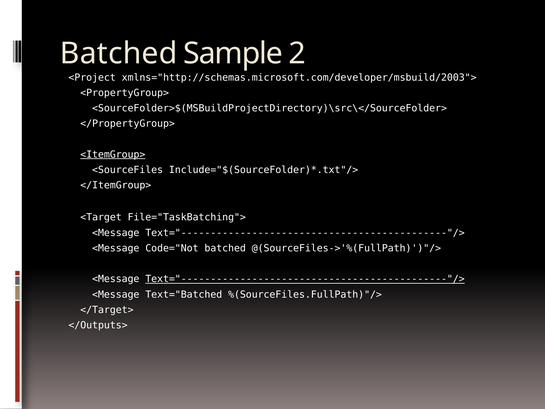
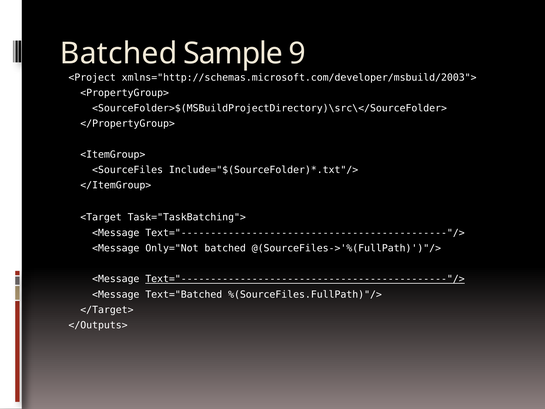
2: 2 -> 9 (297, 53)
<ItemGroup> underline: present -> none (113, 154)
File="TaskBatching">: File="TaskBatching"> -> Task="TaskBatching"> (187, 217)
Code="Not: Code="Not -> Only="Not (172, 248)
